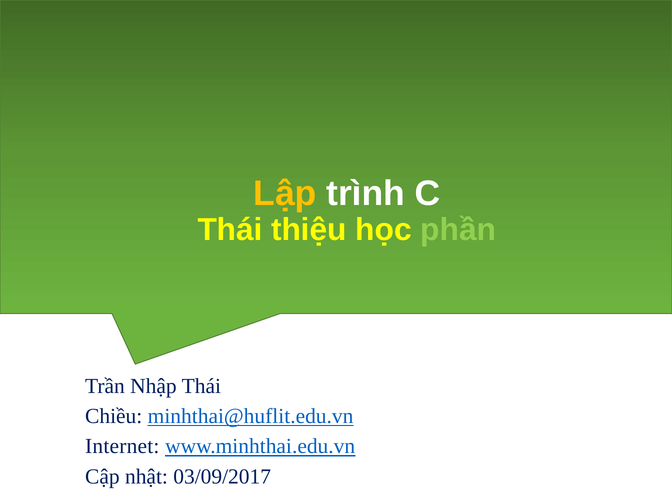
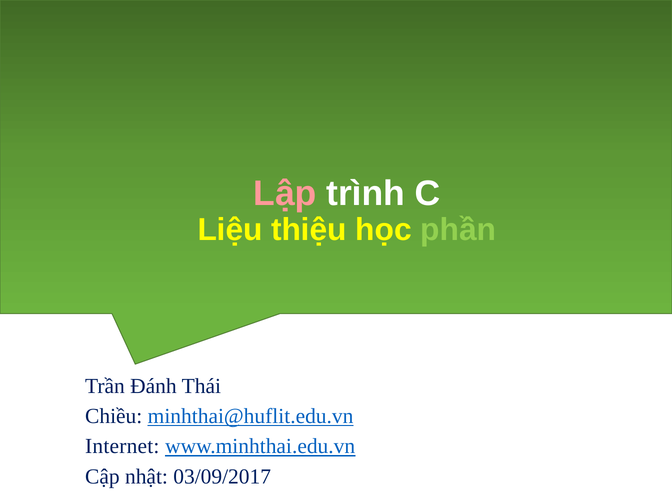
Lập colour: yellow -> pink (285, 194)
Thái: Thái -> Liệu (230, 230)
Nhập: Nhập -> Đánh (153, 386)
